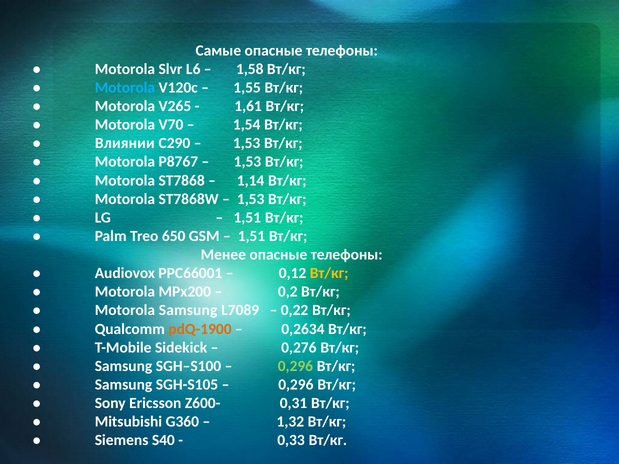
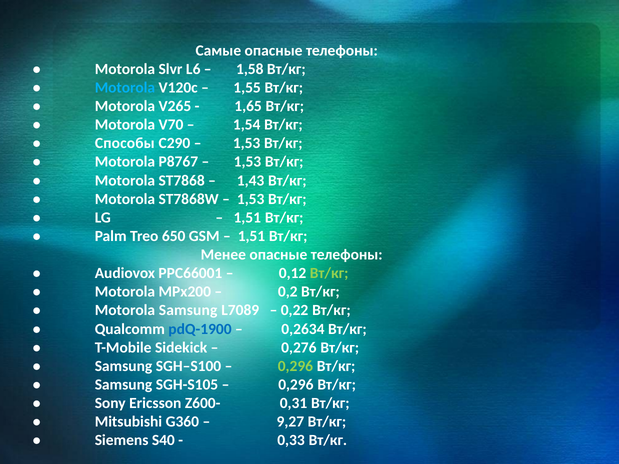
1,61: 1,61 -> 1,65 (248, 106)
Влиянии: Влиянии -> Способы (125, 143)
1,14: 1,14 -> 1,43 (251, 181)
Вт/кг colour: yellow -> light green (329, 273)
pdQ-1900 colour: orange -> blue (200, 329)
1,32: 1,32 -> 9,27 (290, 422)
